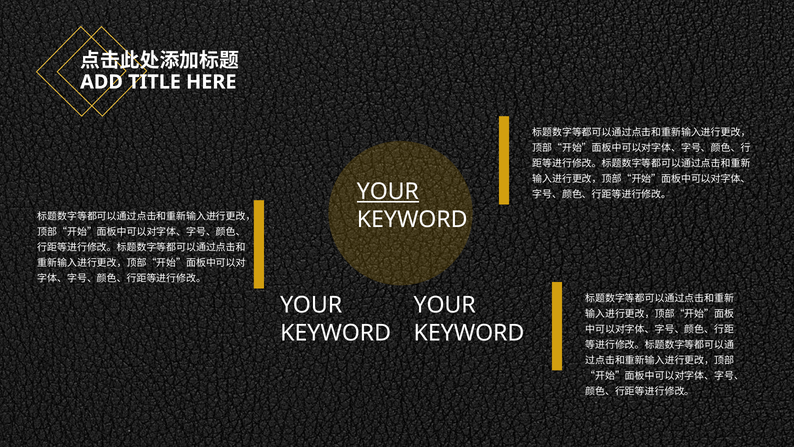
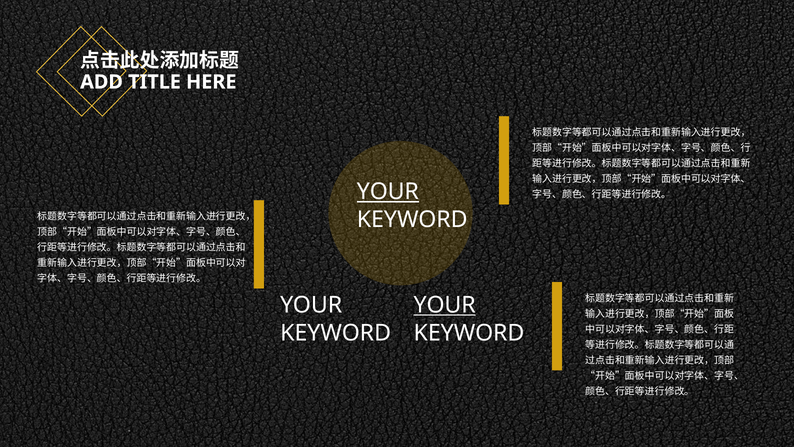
YOUR underline: none -> present (445, 305)
